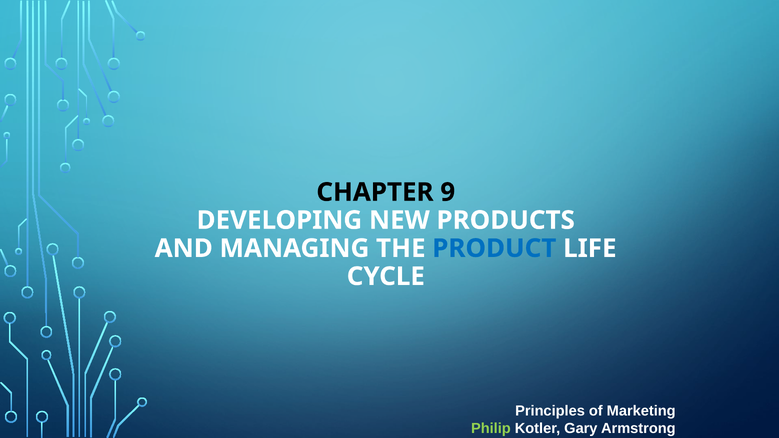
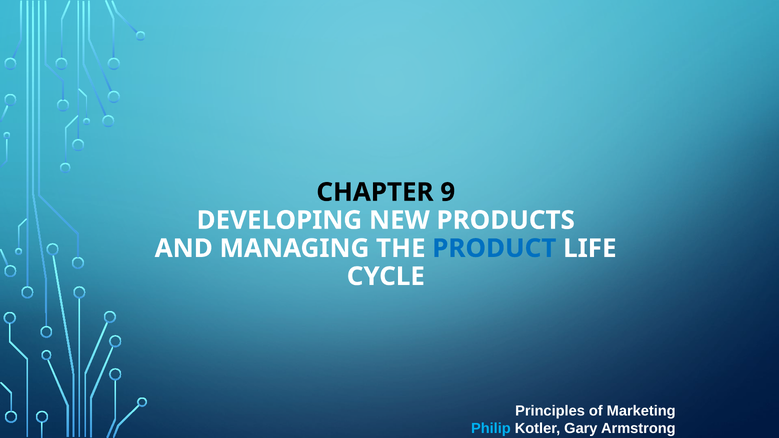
Philip colour: light green -> light blue (491, 429)
